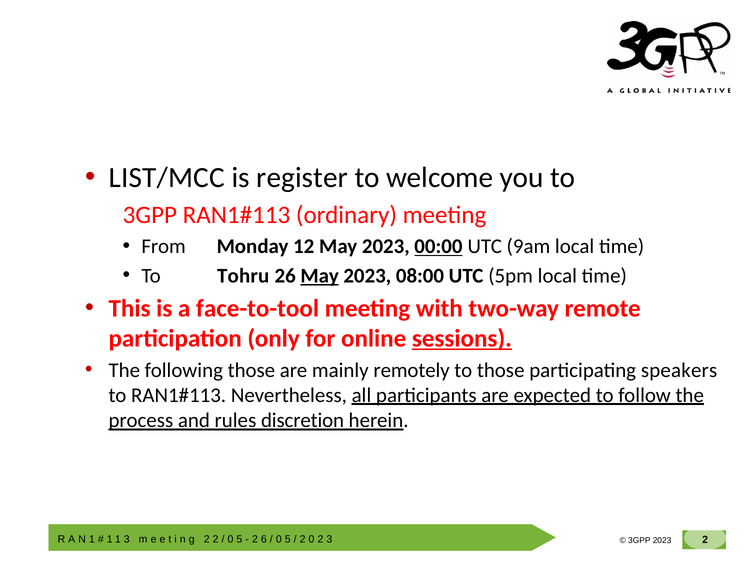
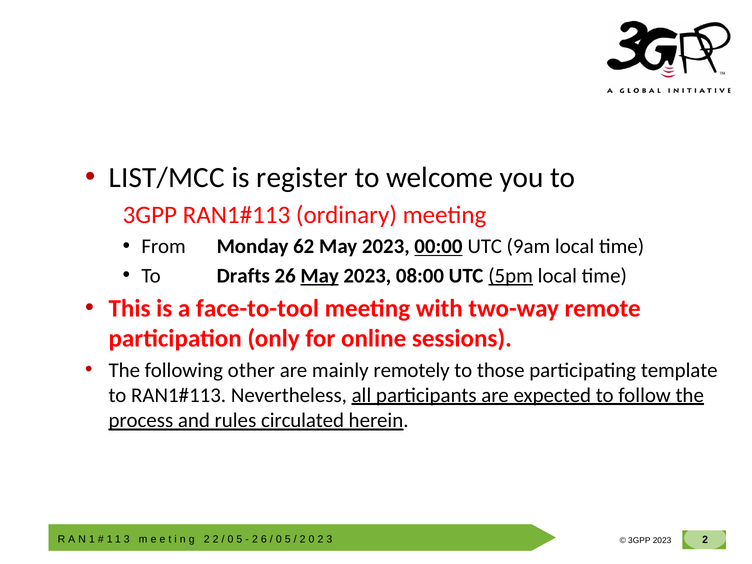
12: 12 -> 62 (304, 246)
Tohru: Tohru -> Drafts (243, 276)
5pm underline: none -> present (511, 276)
sessions underline: present -> none (462, 339)
following those: those -> other (251, 370)
speakers: speakers -> template (679, 370)
discretion: discretion -> circulated (303, 420)
